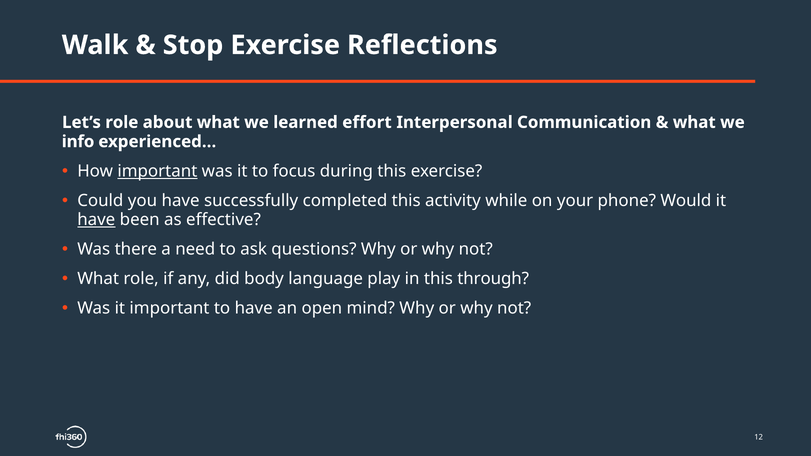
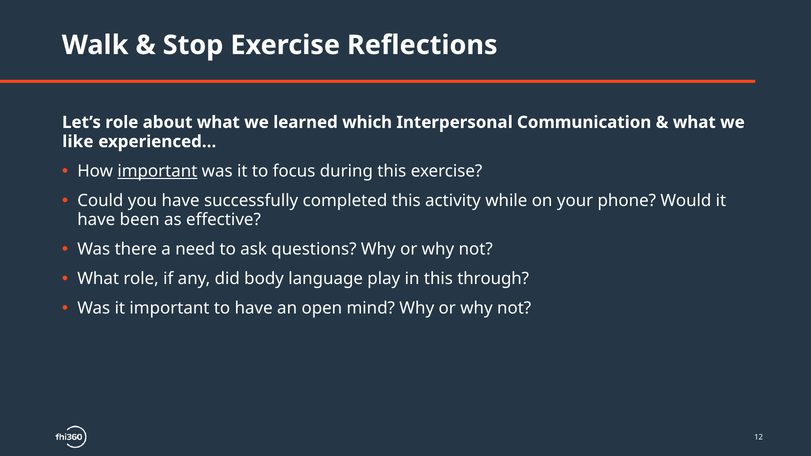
effort: effort -> which (367, 122)
info: info -> like (78, 142)
have underline: present -> none (96, 220)
